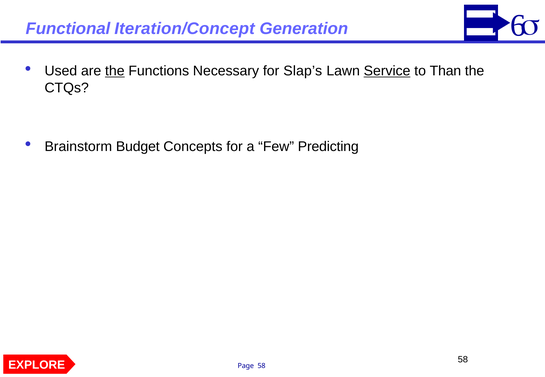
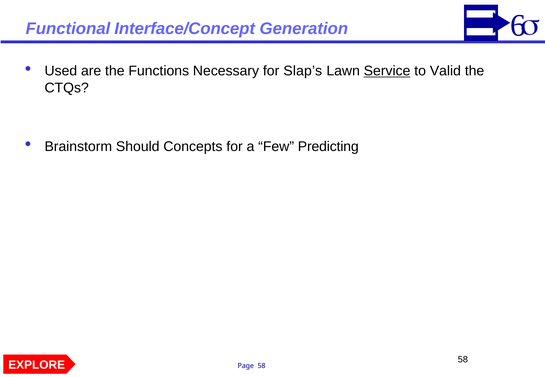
Iteration/Concept: Iteration/Concept -> Interface/Concept (185, 29)
the underline: present -> none (115, 71)
Than: Than -> Valid (445, 71)
Budget: Budget -> Should (138, 147)
